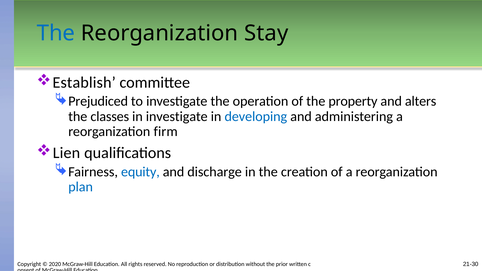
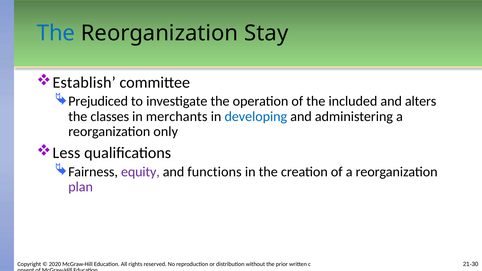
property: property -> included (353, 101)
in investigate: investigate -> merchants (177, 117)
firm: firm -> only (166, 132)
Lien: Lien -> Less (66, 153)
equity colour: blue -> purple (140, 172)
discharge: discharge -> functions (215, 172)
plan colour: blue -> purple (81, 187)
